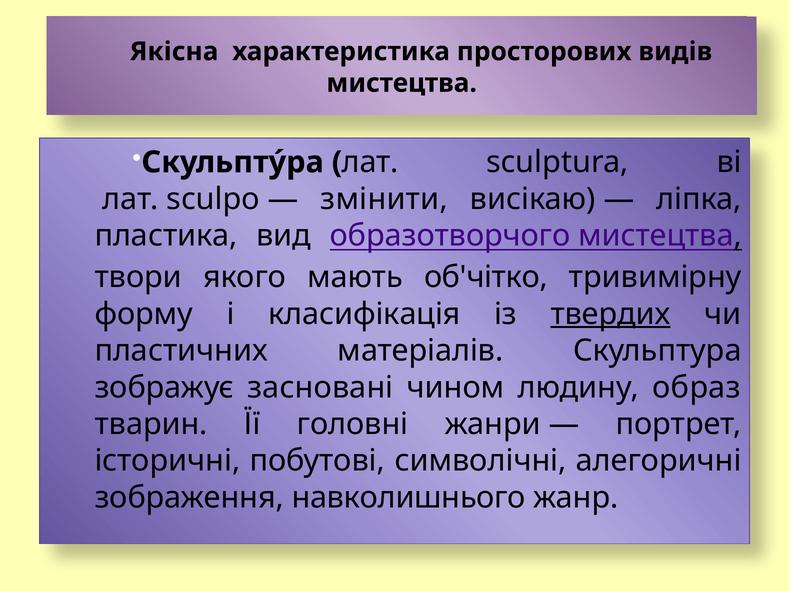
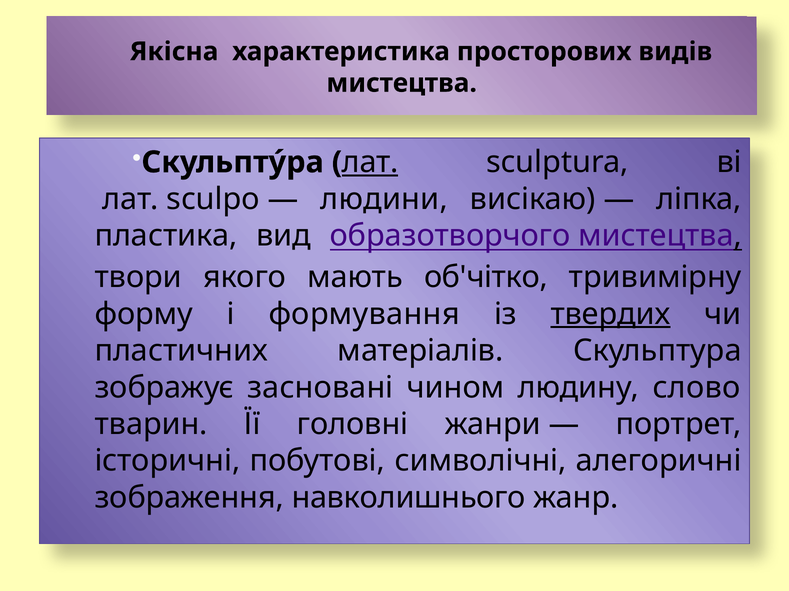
лат underline: none -> present (370, 162)
змінити: змінити -> людини (384, 199)
класифікація: класифікація -> формування (364, 314)
образ: образ -> слово (697, 388)
